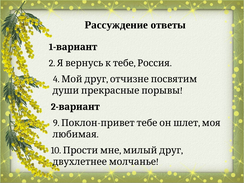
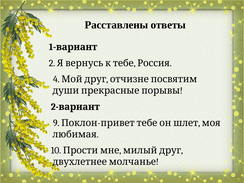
Рассуждение: Рассуждение -> Расставлены (116, 25)
